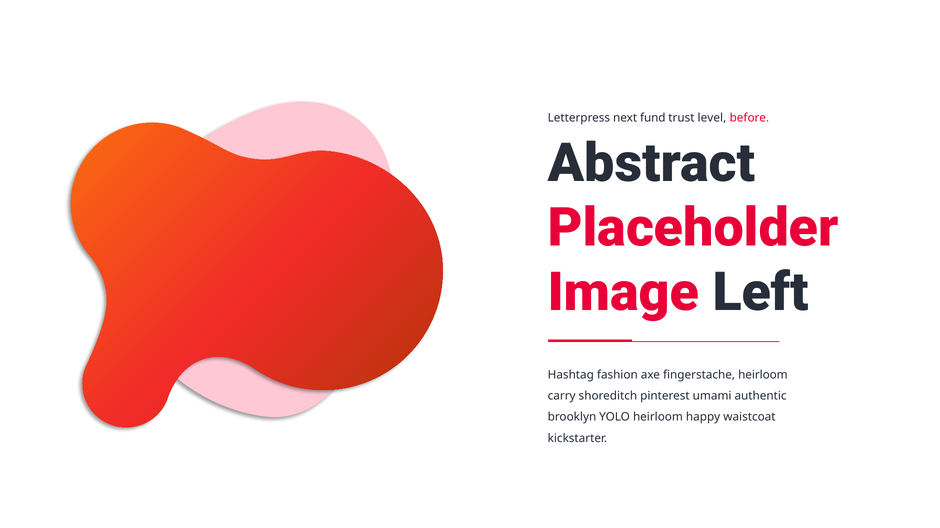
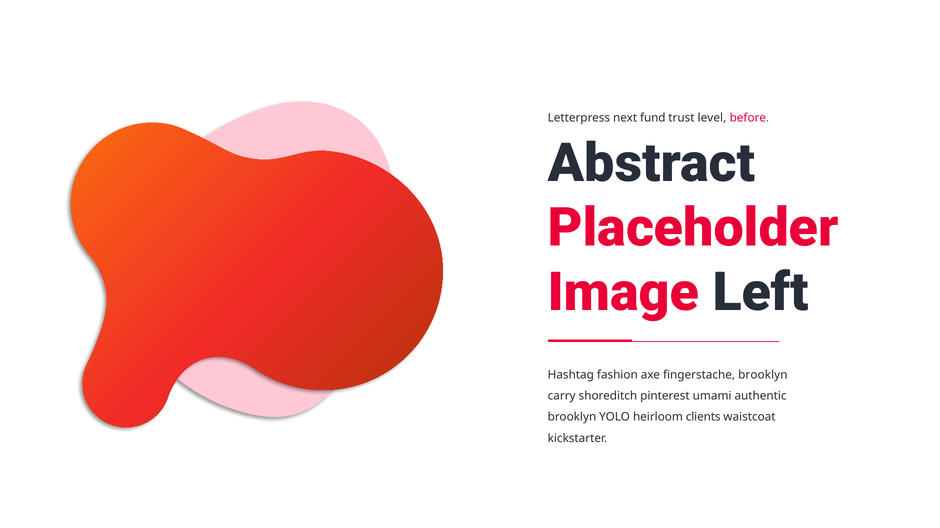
fingerstache heirloom: heirloom -> brooklyn (763, 375)
happy: happy -> clients (703, 418)
